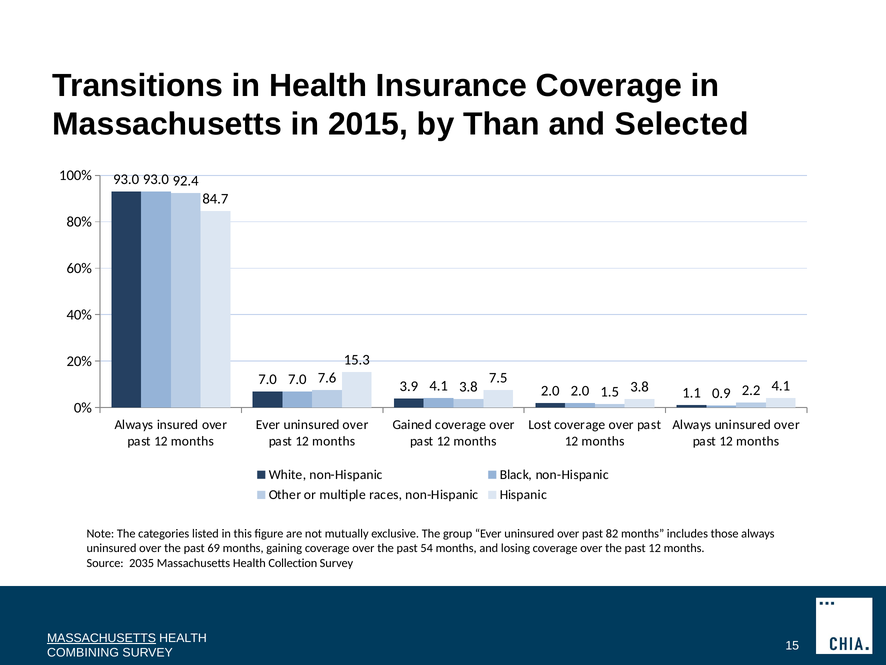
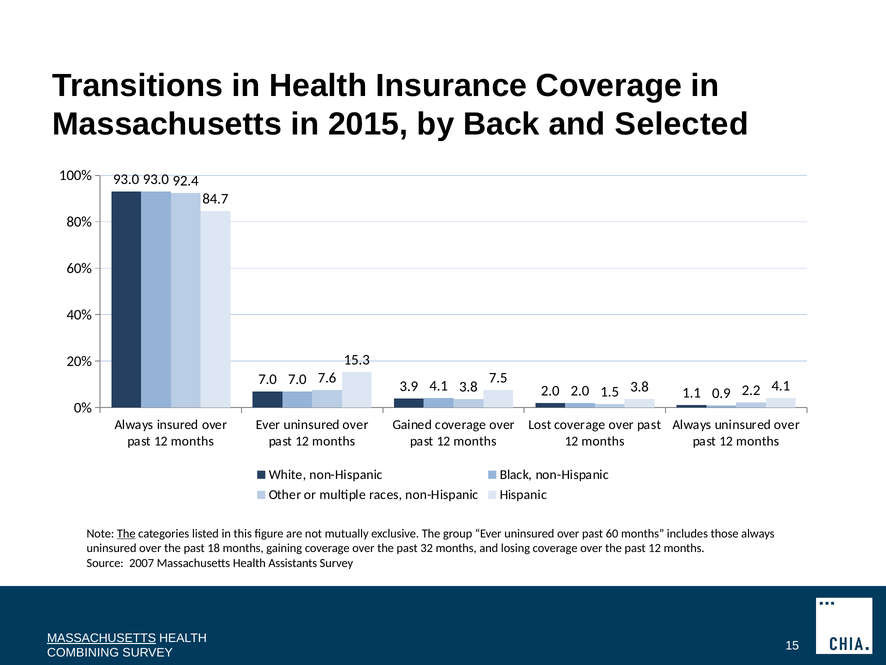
Than: Than -> Back (501, 124)
The underline: none -> present (126, 533)
82: 82 -> 60 (612, 533)
69: 69 -> 18 (214, 548)
54: 54 -> 32 (427, 548)
2035: 2035 -> 2007 (142, 563)
Collection: Collection -> Assistants (293, 563)
